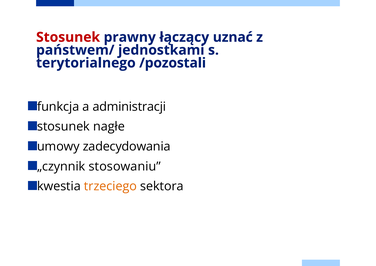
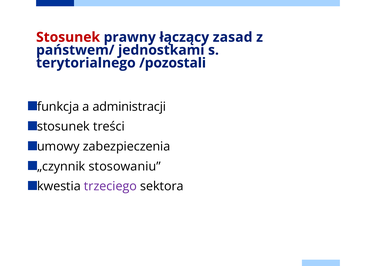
uznać: uznać -> zasad (233, 37)
nagłe: nagłe -> treści (109, 127)
zadecydowania: zadecydowania -> zabezpieczenia (127, 146)
trzeciego colour: orange -> purple (110, 186)
